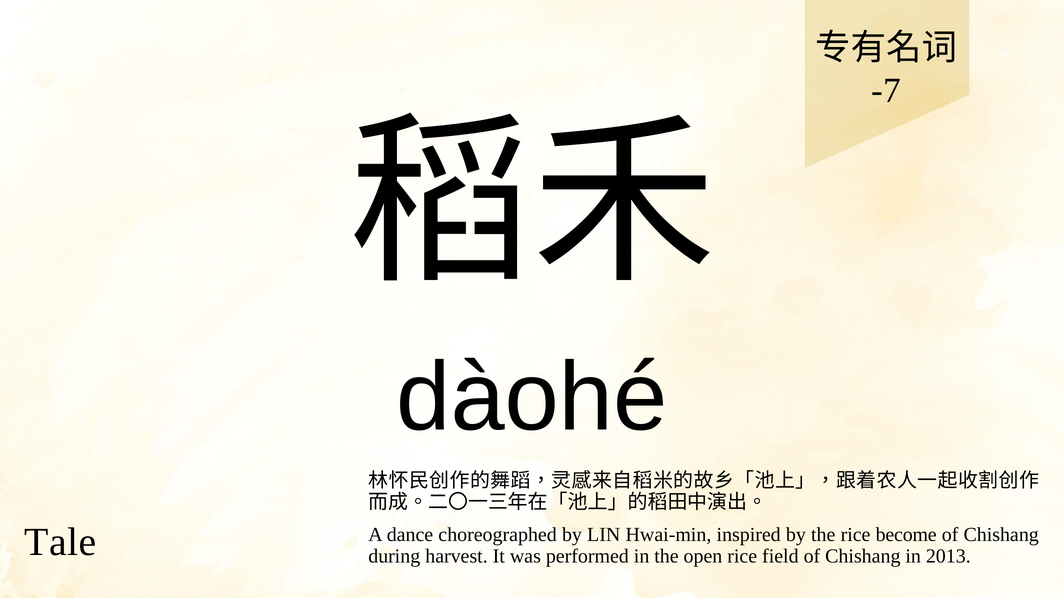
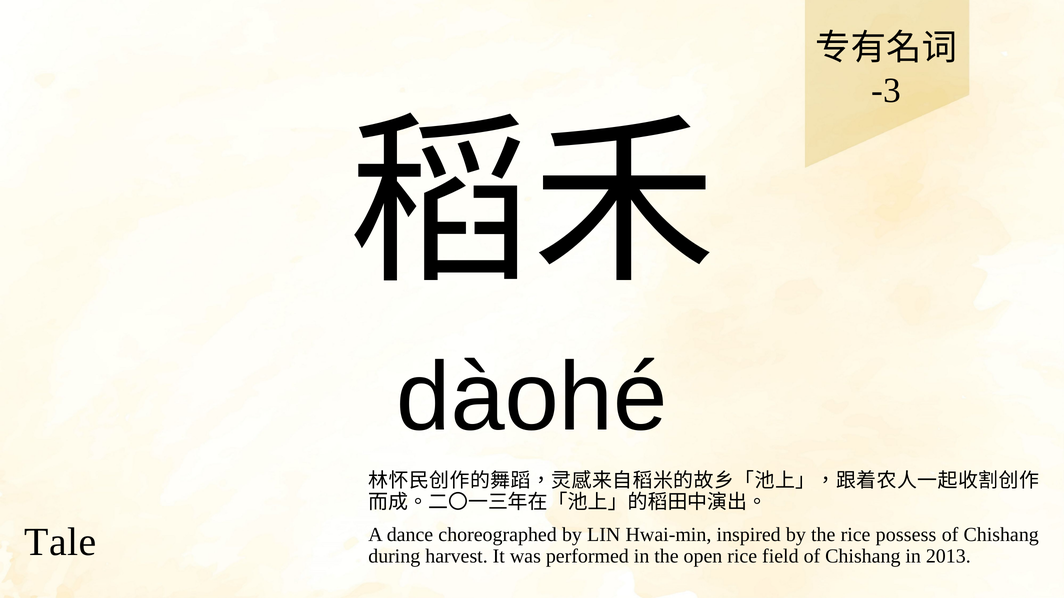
-7: -7 -> -3 (886, 91)
become: become -> possess (906, 535)
